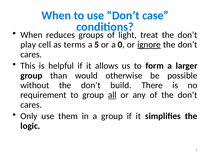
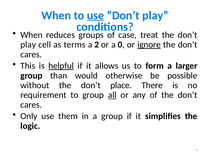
use underline: none -> present (95, 15)
case: case -> play (155, 15)
light: light -> case (128, 35)
a 5: 5 -> 2 (97, 45)
helpful underline: none -> present (61, 66)
build: build -> place (121, 86)
